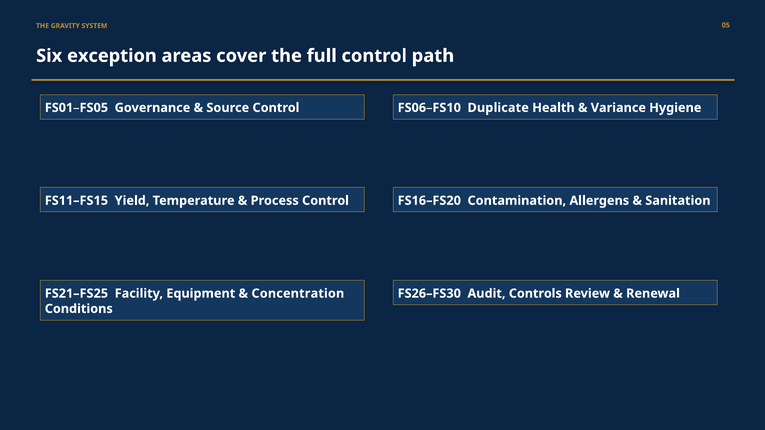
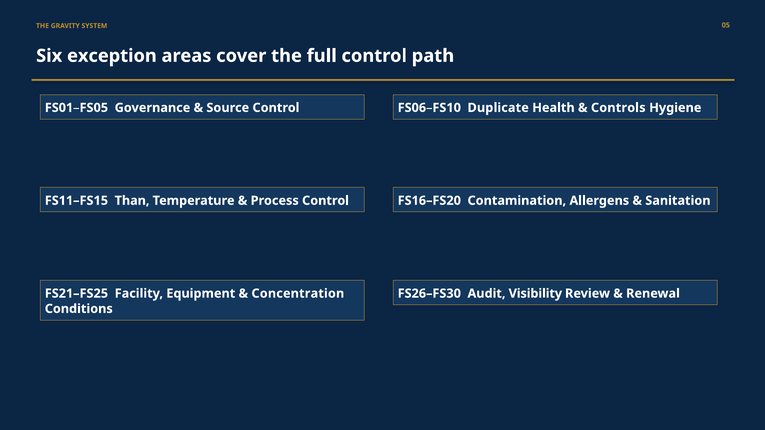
Variance: Variance -> Controls (618, 108)
Yield: Yield -> Than (132, 201)
Controls: Controls -> Visibility (535, 294)
